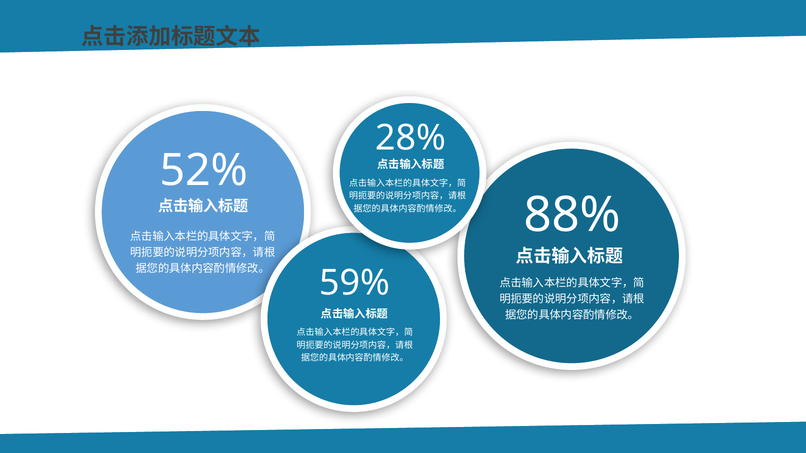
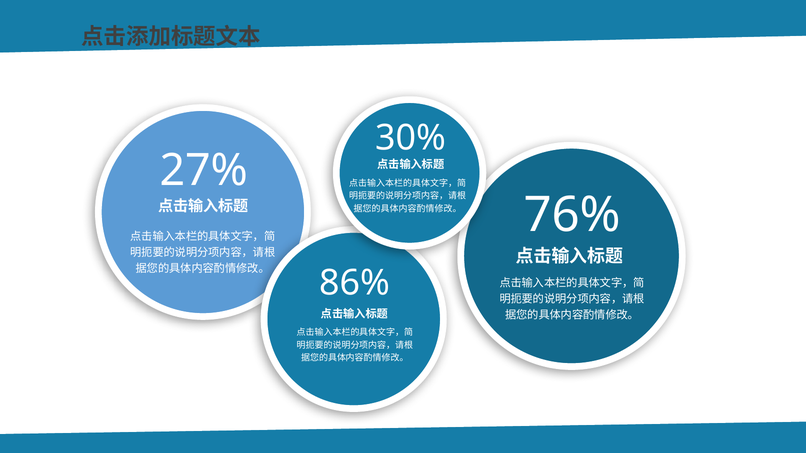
28%: 28% -> 30% (411, 138)
52%: 52% -> 27% (204, 171)
88%: 88% -> 76% (572, 215)
59%: 59% -> 86% (355, 283)
